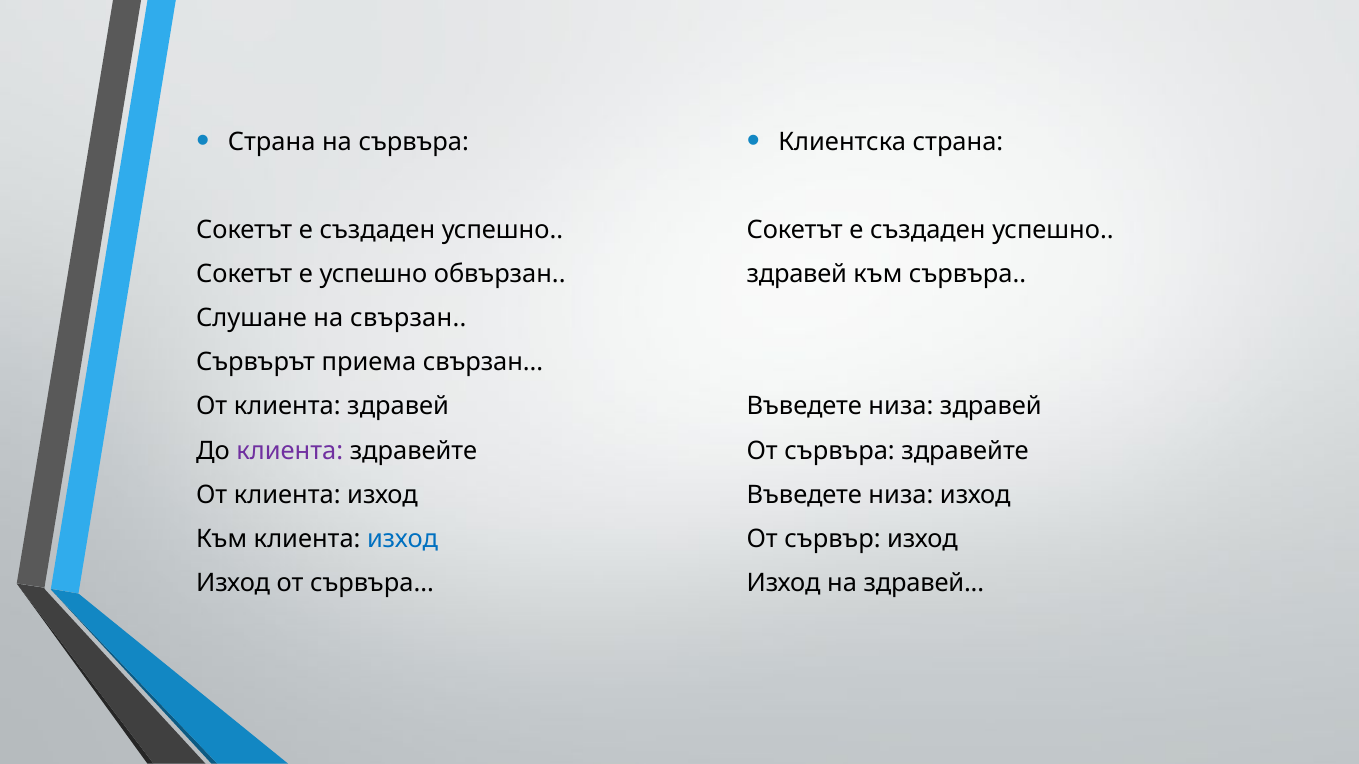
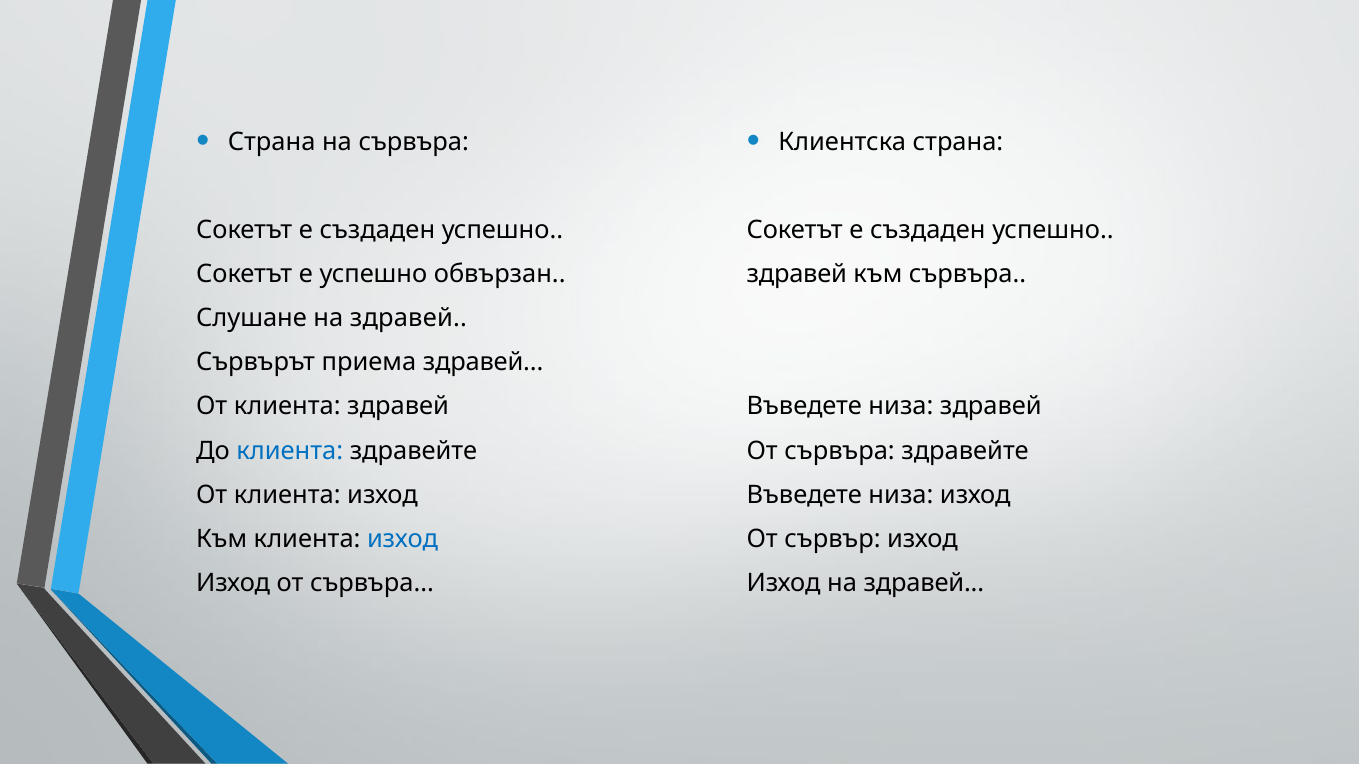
Слушане на свързан: свързан -> здравей (408, 318)
приема свързан: свързан -> здравей (483, 363)
клиента colour: purple -> blue (290, 451)
